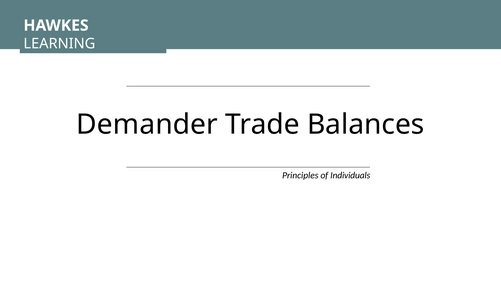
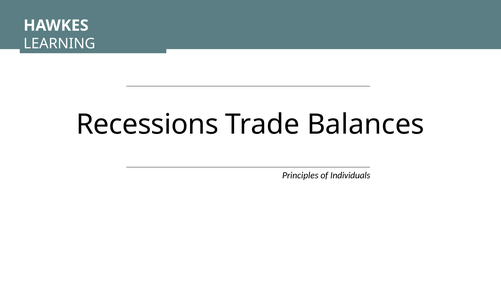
Demander: Demander -> Recessions (147, 125)
